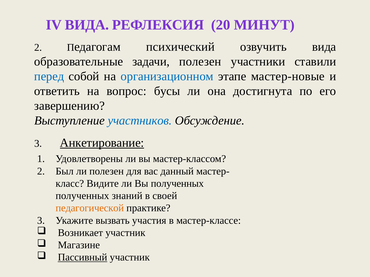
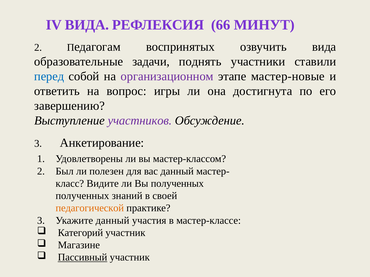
20: 20 -> 66 (221, 25)
психический: психический -> воспринятых (180, 47)
задачи полезен: полезен -> поднять (200, 62)
организационном colour: blue -> purple (167, 76)
бусы: бусы -> игры (167, 91)
участников colour: blue -> purple (140, 121)
Анкетирование underline: present -> none (102, 143)
Укажите вызвать: вызвать -> данный (113, 221)
Возникает: Возникает -> Категорий (80, 233)
